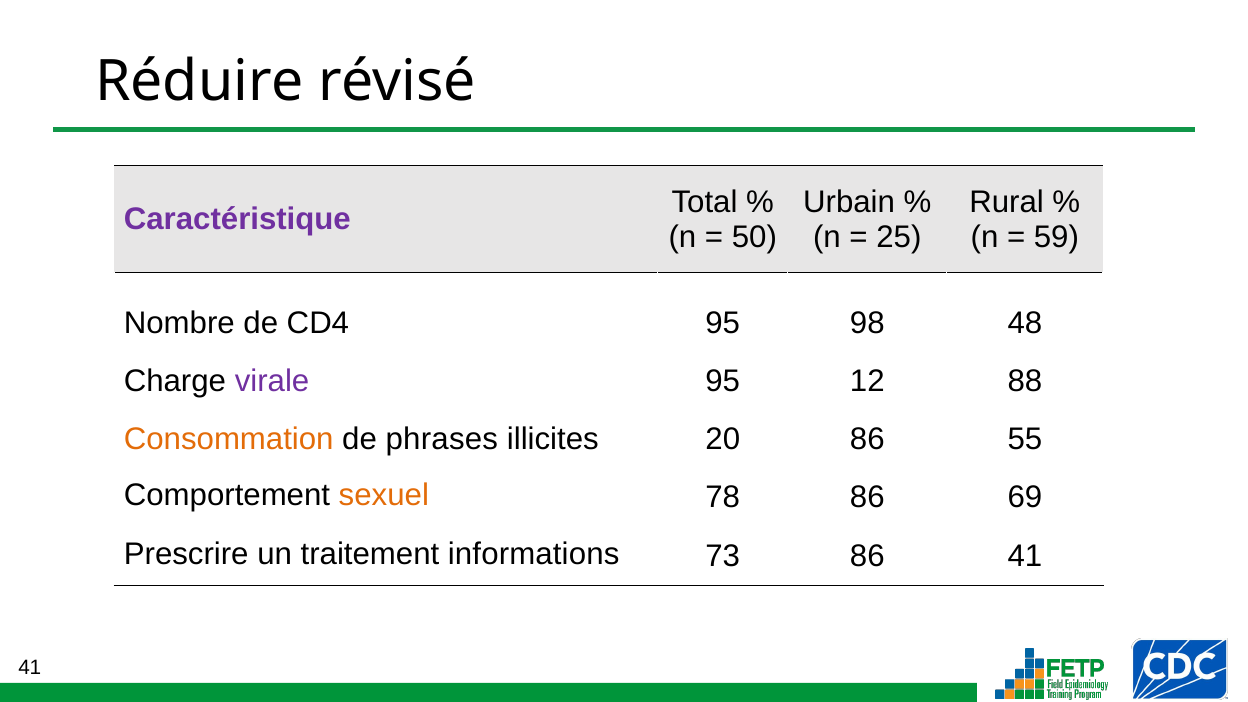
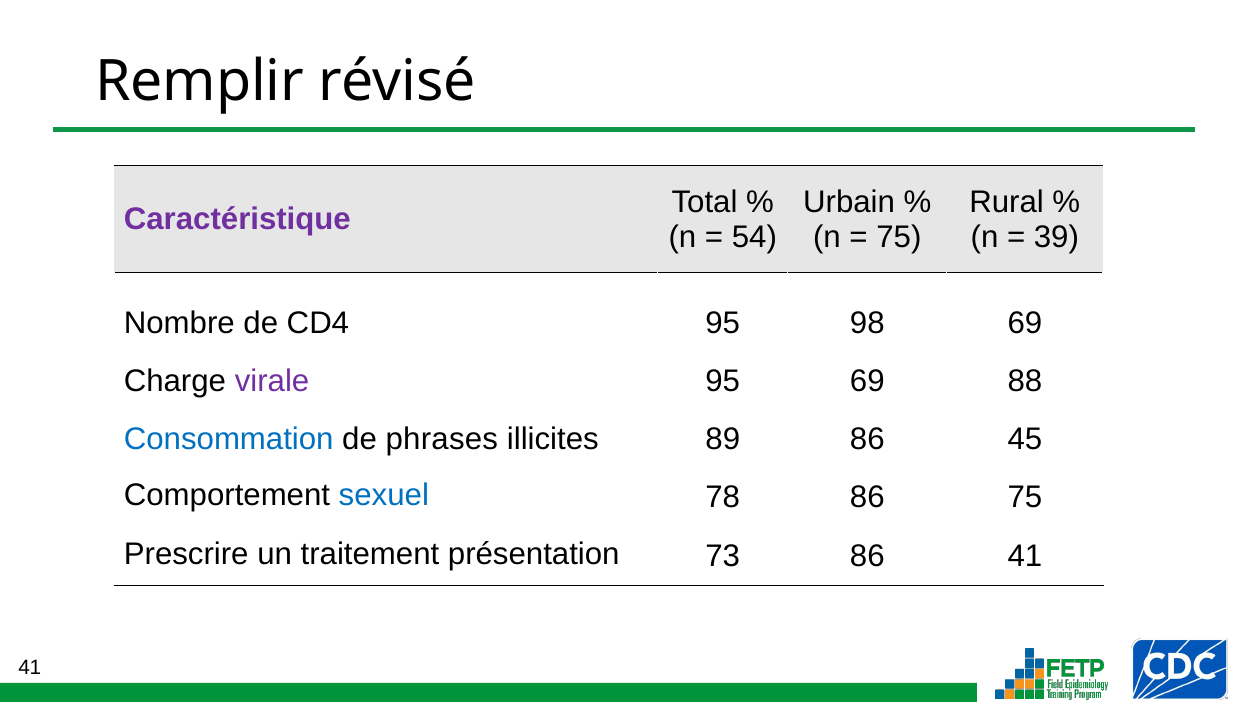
Réduire: Réduire -> Remplir (200, 82)
50: 50 -> 54 (754, 237)
25: 25 -> 75 (899, 237)
59: 59 -> 39 (1056, 237)
98 48: 48 -> 69 (1025, 323)
95 12: 12 -> 69 (867, 381)
Consommation colour: orange -> blue (229, 439)
20: 20 -> 89 (723, 439)
55: 55 -> 45 (1025, 439)
sexuel colour: orange -> blue (384, 495)
86 69: 69 -> 75 (1025, 497)
informations: informations -> présentation (534, 554)
